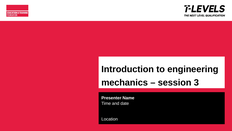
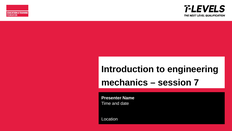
3: 3 -> 7 (196, 82)
